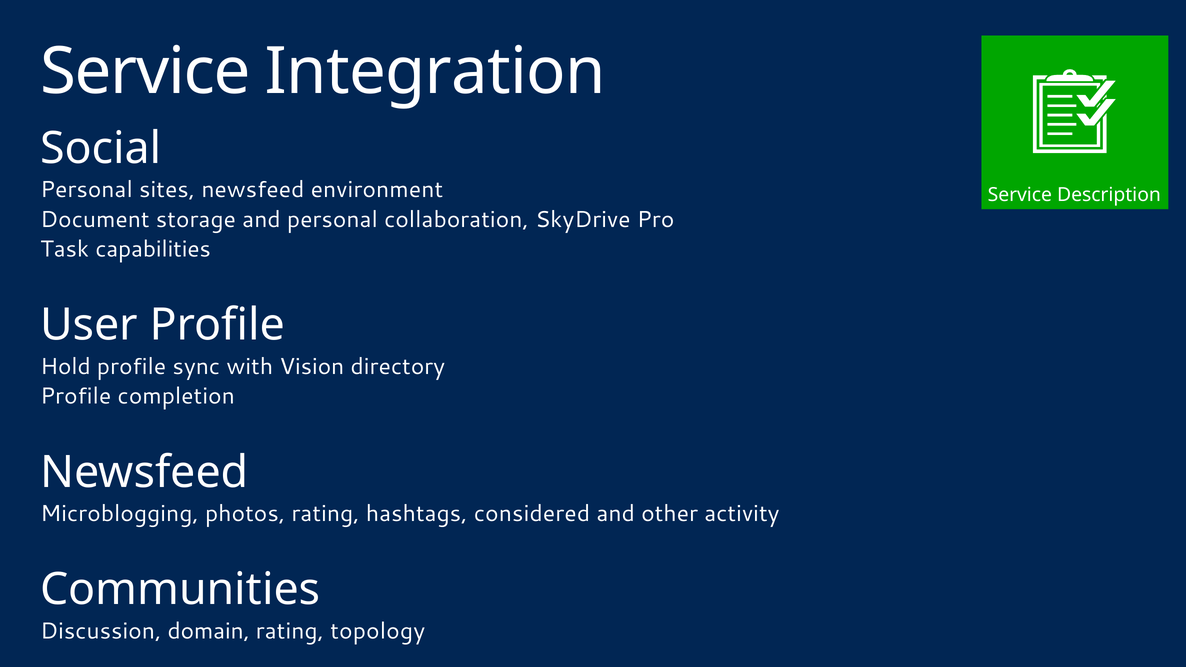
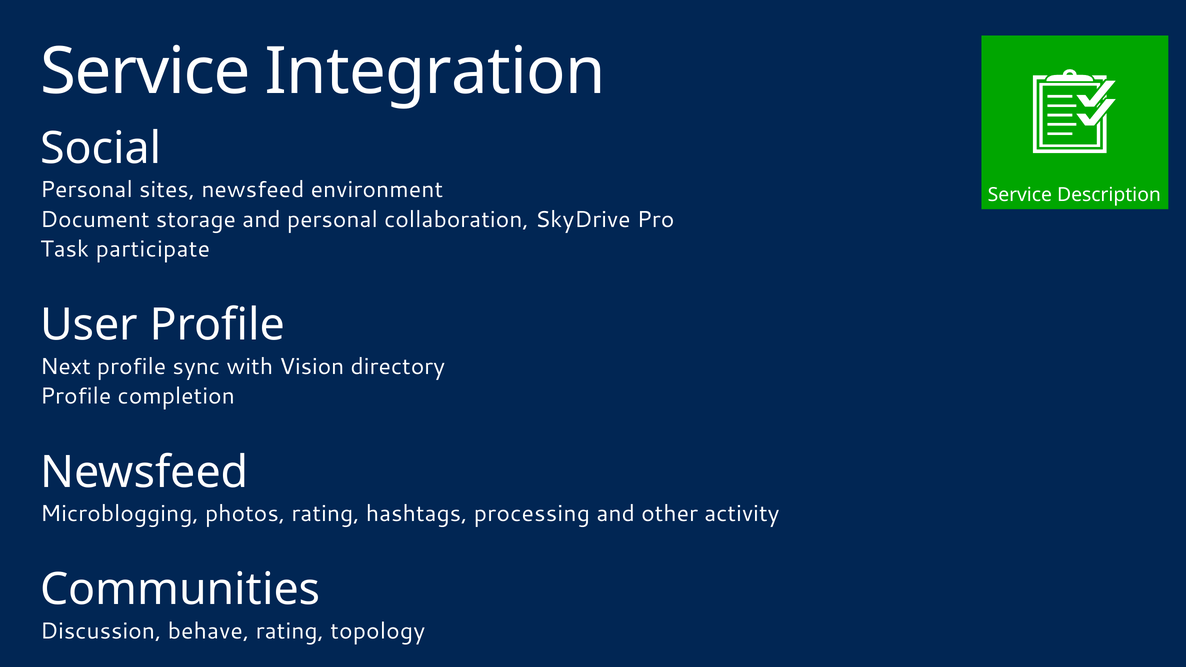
capabilities: capabilities -> participate (153, 249)
Hold: Hold -> Next (65, 367)
considered: considered -> processing (532, 514)
domain: domain -> behave (209, 631)
